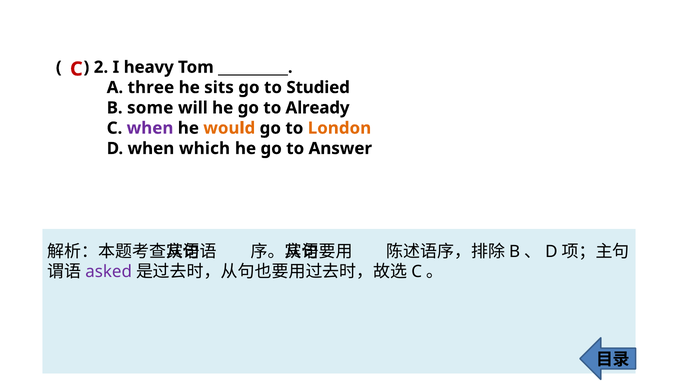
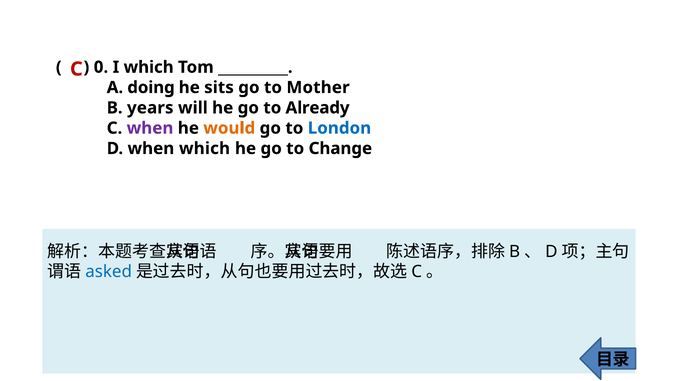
2: 2 -> 0 (101, 67)
I heavy: heavy -> which (149, 67)
three: three -> doing (151, 88)
Studied: Studied -> Mother (318, 88)
some: some -> years (150, 108)
London colour: orange -> blue (339, 128)
Answer: Answer -> Change (340, 149)
asked colour: purple -> blue (109, 272)
